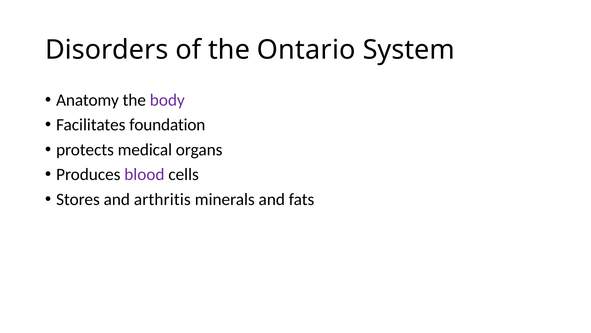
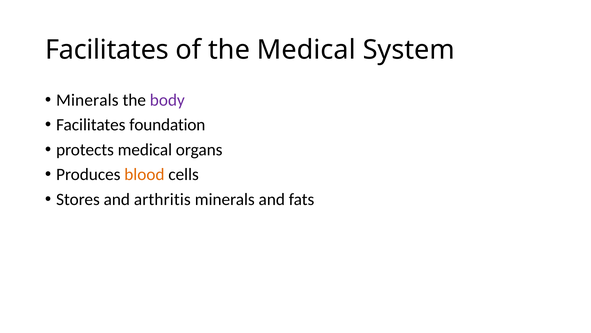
Disorders: Disorders -> Facilitates (107, 50)
the Ontario: Ontario -> Medical (306, 50)
Anatomy: Anatomy -> Minerals (87, 100)
blood colour: purple -> orange (144, 174)
